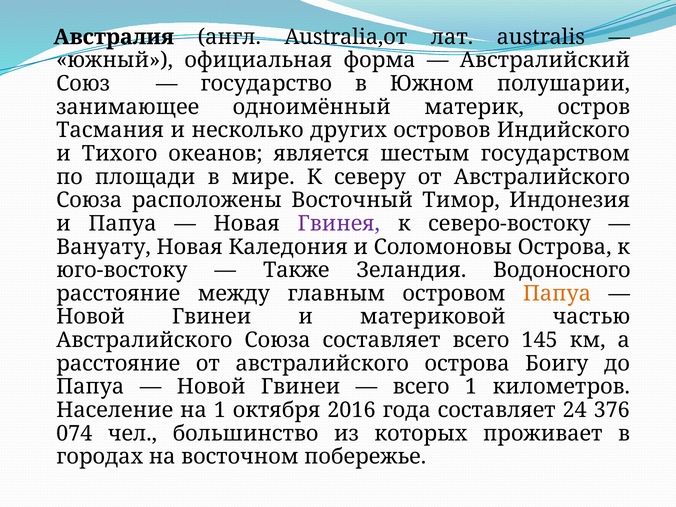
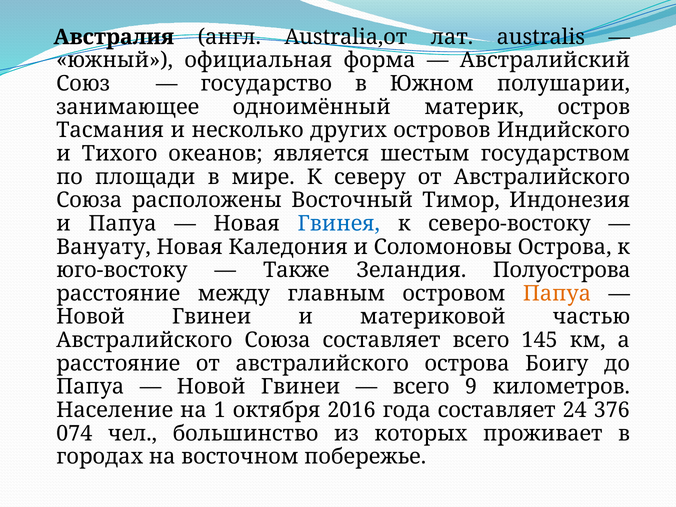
Гвинея colour: purple -> blue (339, 224)
Водоносного: Водоносного -> Полуострова (562, 270)
всего 1: 1 -> 9 (471, 387)
